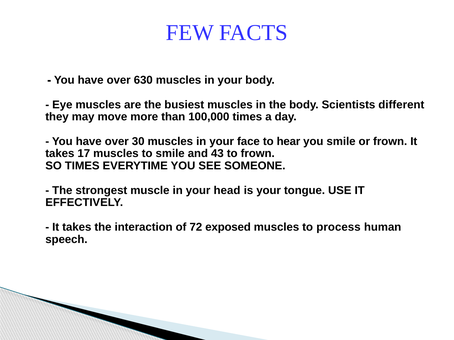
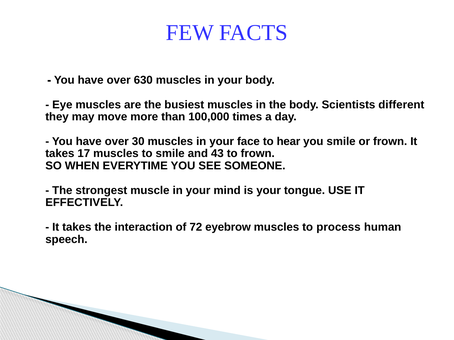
SO TIMES: TIMES -> WHEN (82, 166)
head: head -> mind (227, 191)
exposed: exposed -> eyebrow (228, 227)
